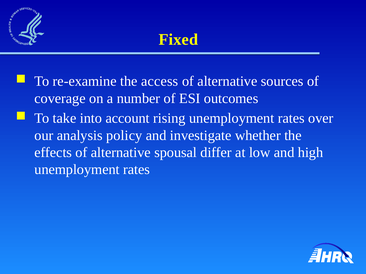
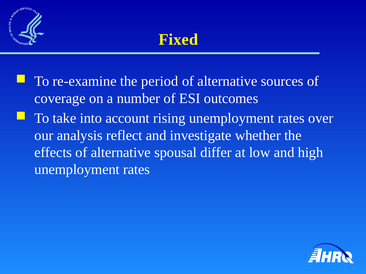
access: access -> period (160, 81)
policy: policy -> reflect (124, 136)
